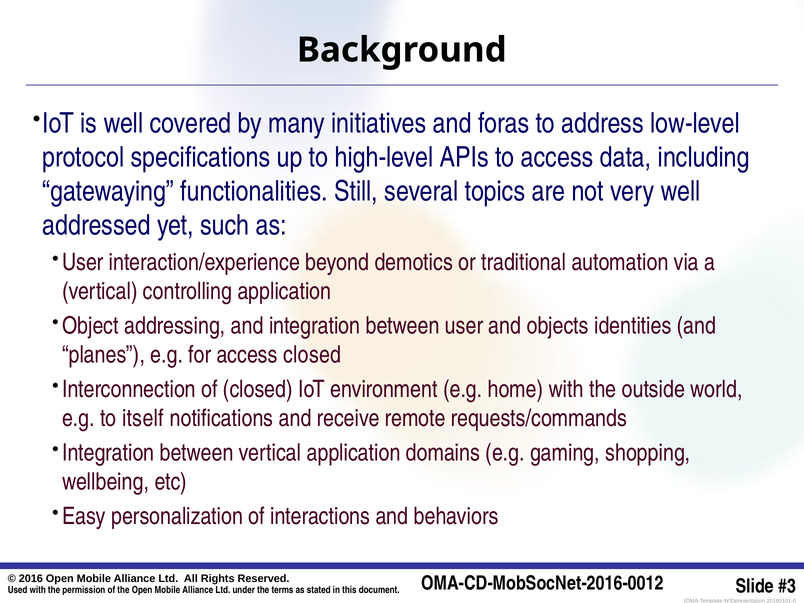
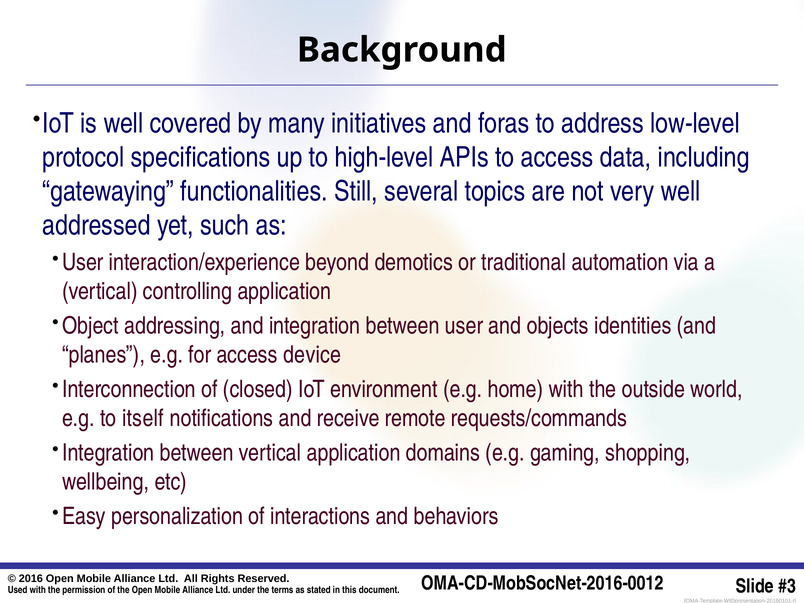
access closed: closed -> device (312, 355)
